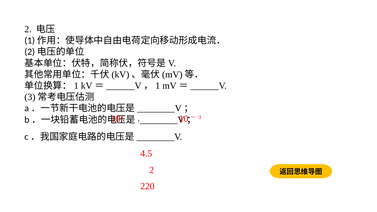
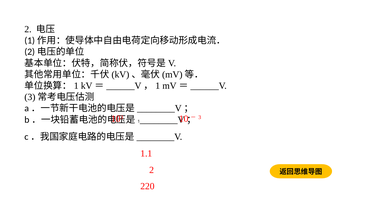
4.5: 4.5 -> 1.1 (146, 153)
